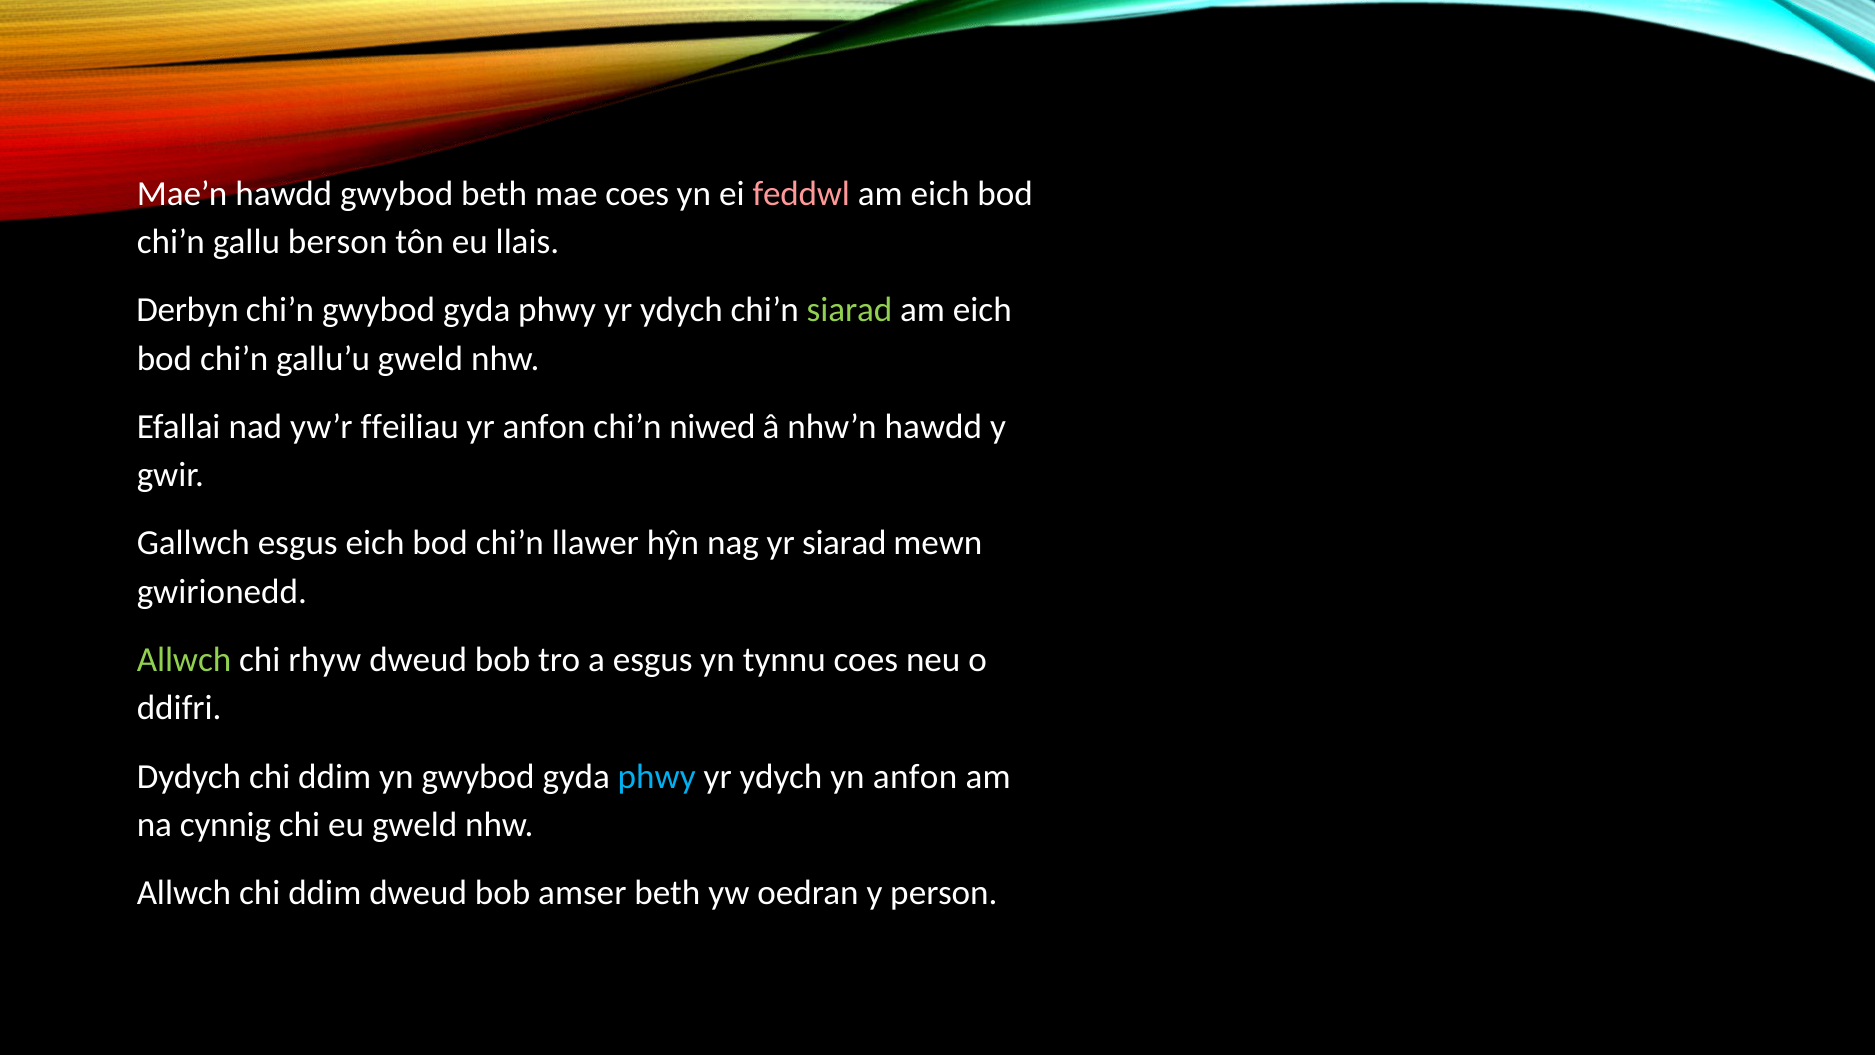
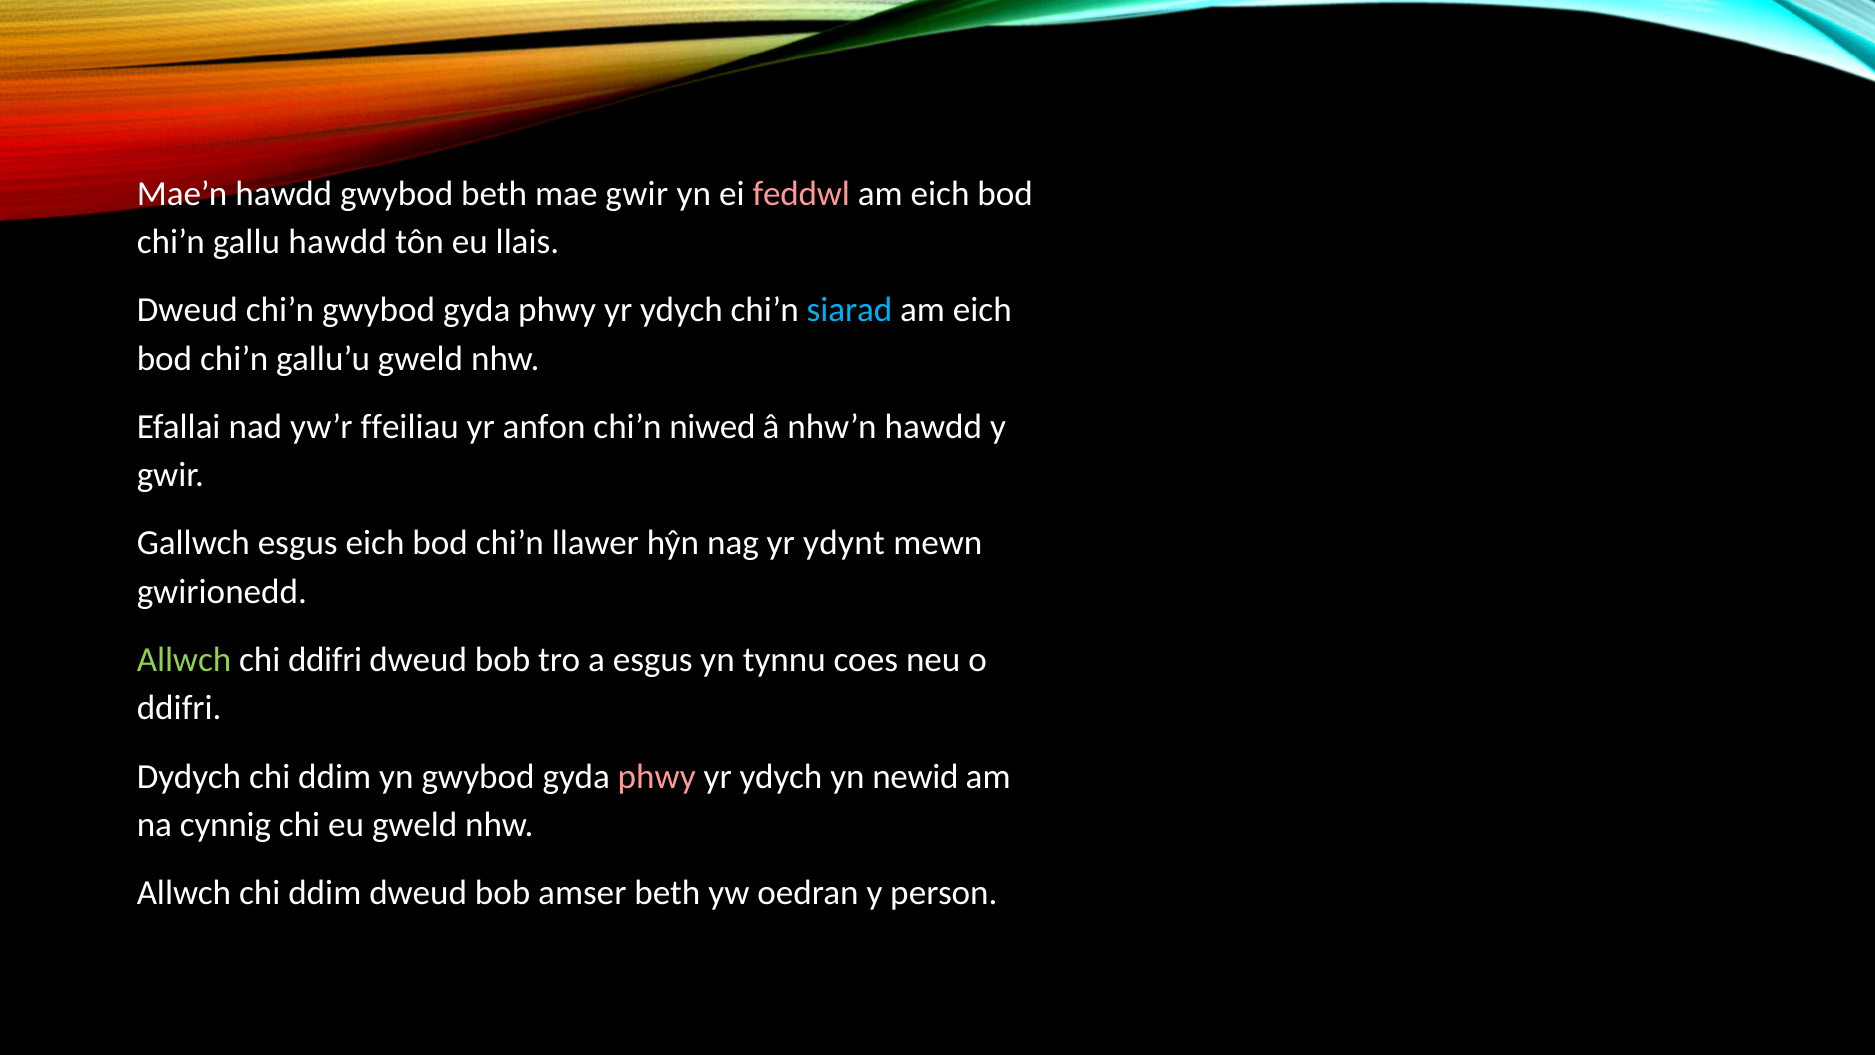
mae coes: coes -> gwir (637, 193)
gallu berson: berson -> hawdd (338, 242)
Derbyn: Derbyn -> Dweud (187, 310)
siarad colour: light green -> light blue (850, 310)
yr siarad: siarad -> ydynt (844, 543)
chi rhyw: rhyw -> ddifri (325, 660)
phwy colour: light blue -> pink (657, 776)
yn anfon: anfon -> newid (915, 776)
